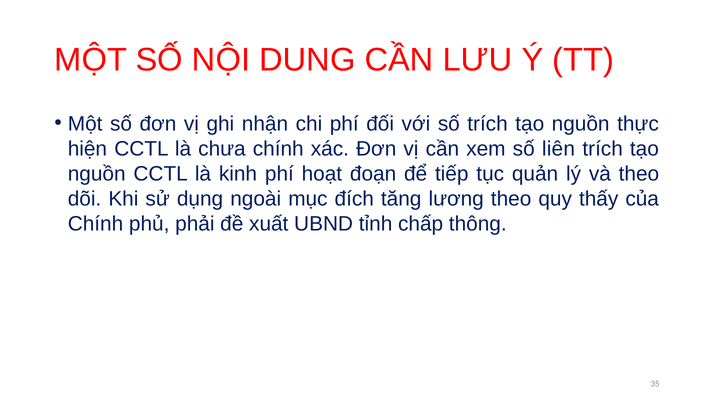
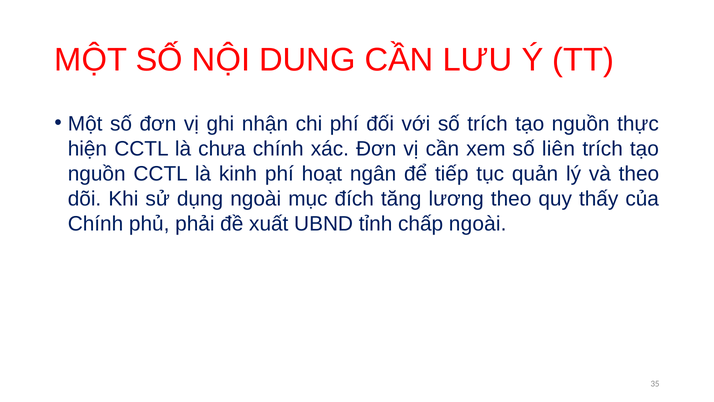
đoạn: đoạn -> ngân (373, 174)
chấp thông: thông -> ngoài (478, 224)
